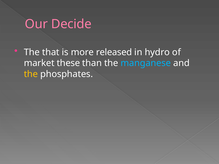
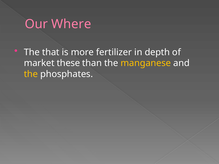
Decide: Decide -> Where (71, 24)
released: released -> fertilizer (114, 52)
hydro: hydro -> depth (157, 52)
manganese colour: light blue -> yellow (146, 63)
